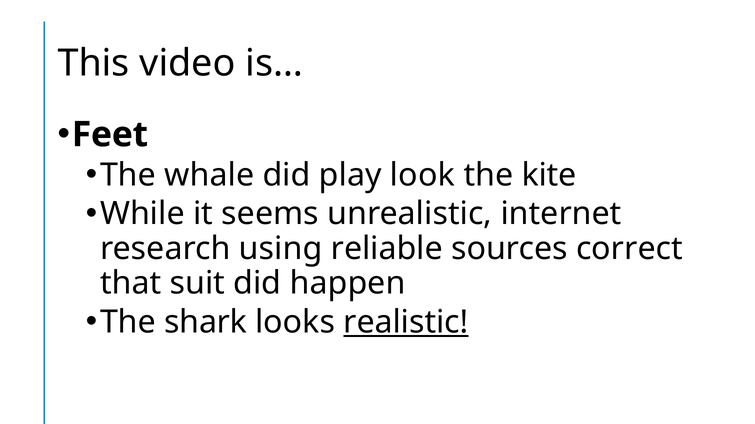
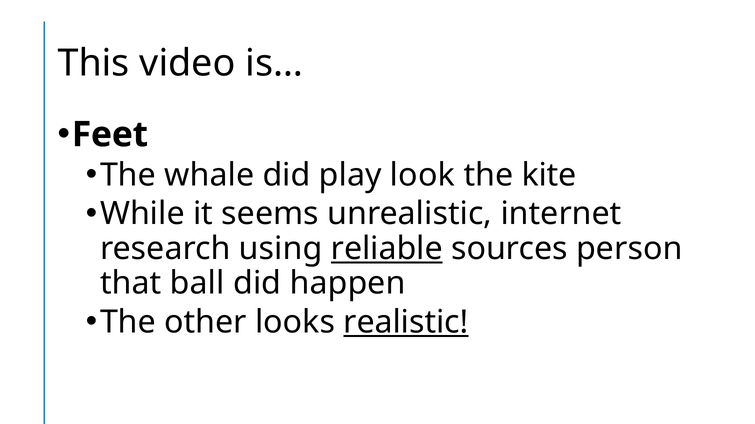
reliable underline: none -> present (387, 249)
correct: correct -> person (629, 249)
suit: suit -> ball (197, 284)
shark: shark -> other (206, 323)
